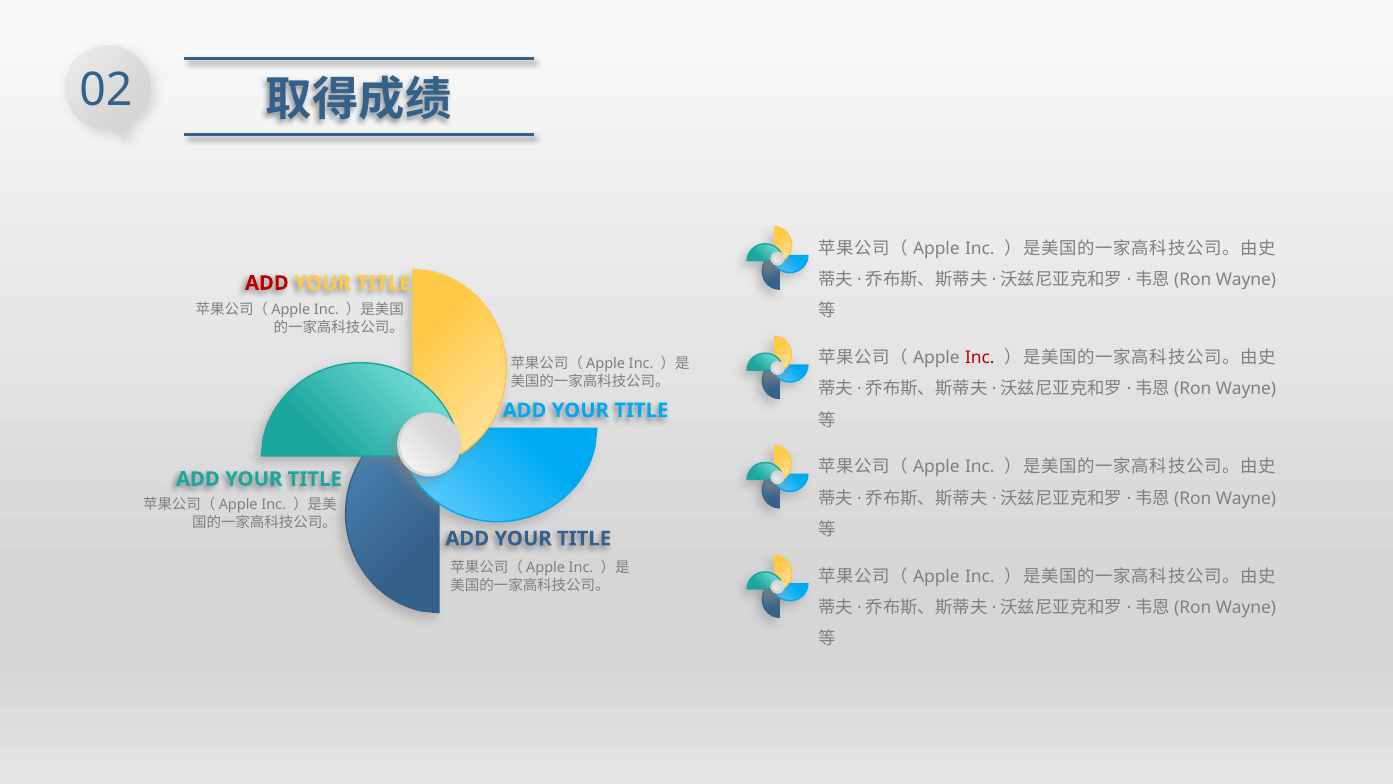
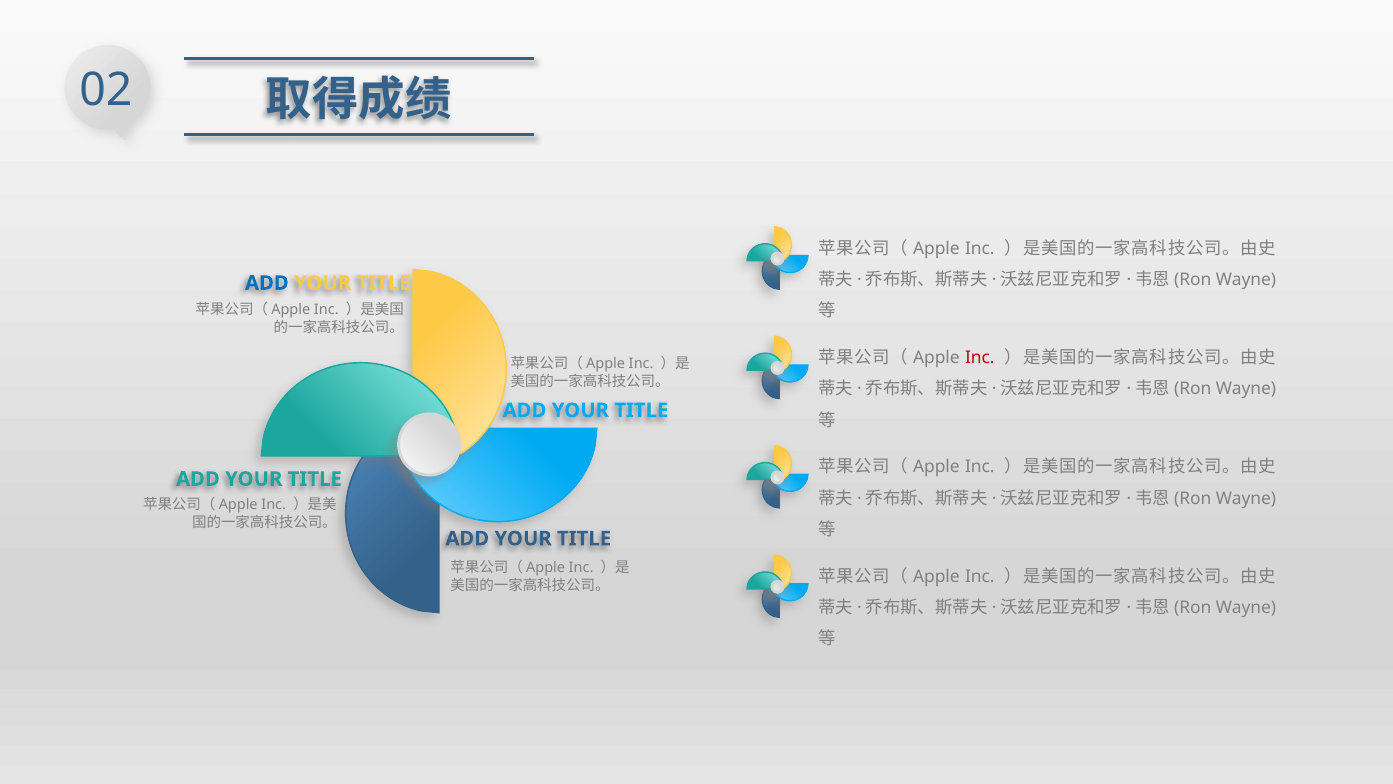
ADD colour: red -> blue (267, 283)
